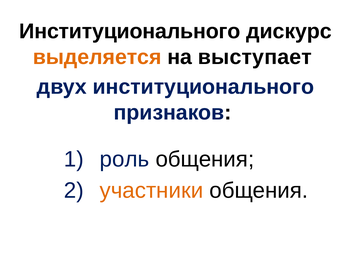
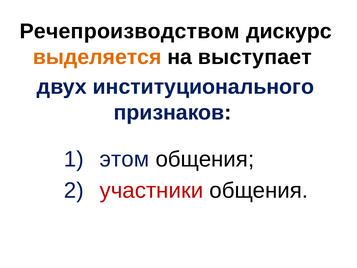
Институционального: Институционального -> Речепроизводством (130, 31)
роль: роль -> этом (124, 159)
участники colour: orange -> red (151, 190)
